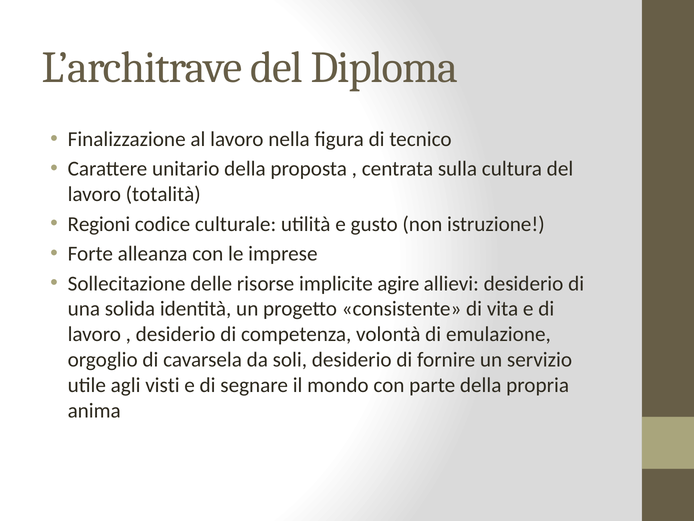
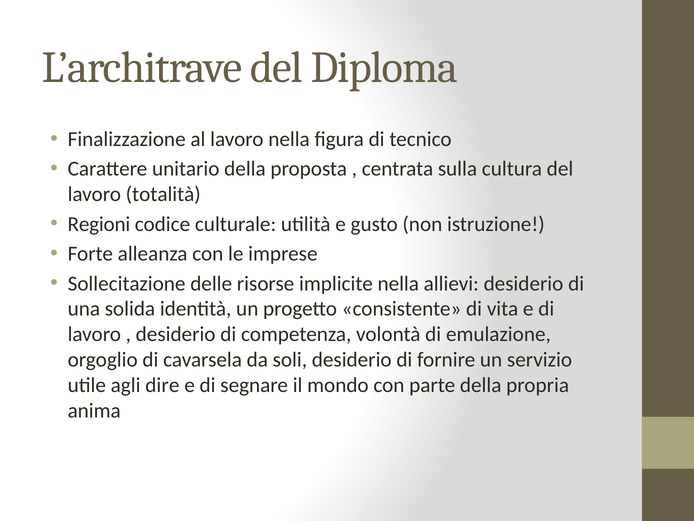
implicite agire: agire -> nella (398, 283)
visti: visti -> dire (162, 385)
